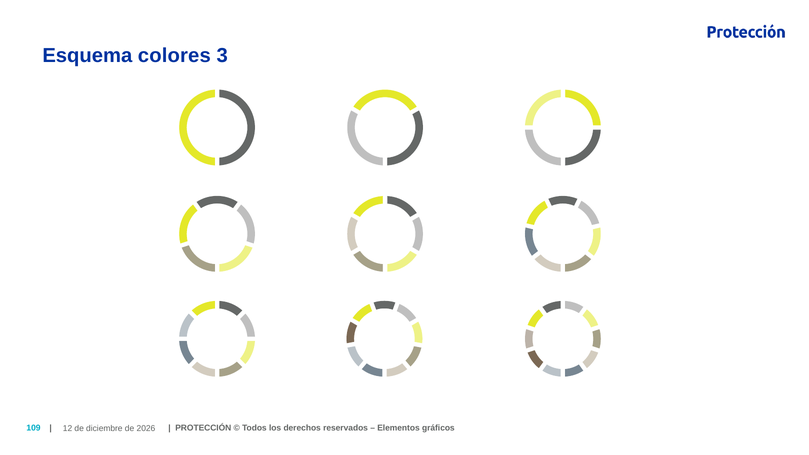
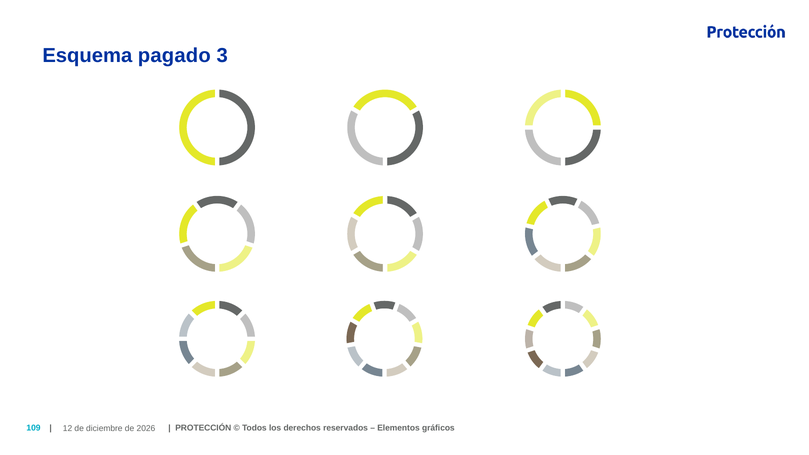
colores: colores -> pagado (174, 55)
